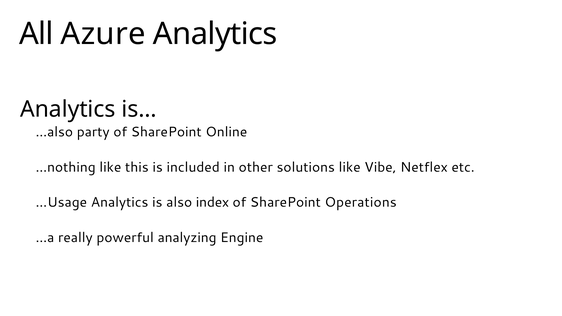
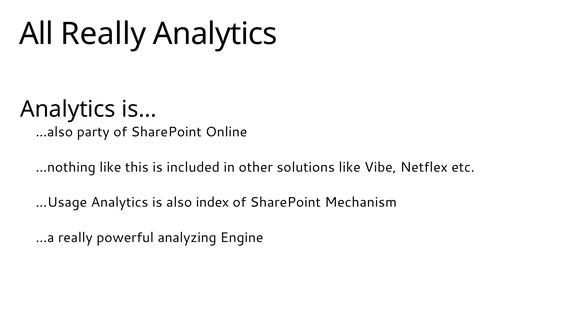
All Azure: Azure -> Really (103, 34)
Operations: Operations -> Mechanism (361, 202)
